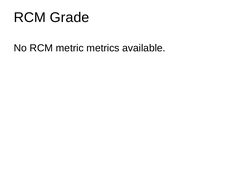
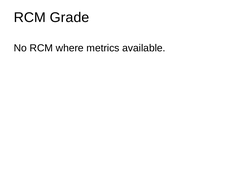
metric: metric -> where (70, 48)
